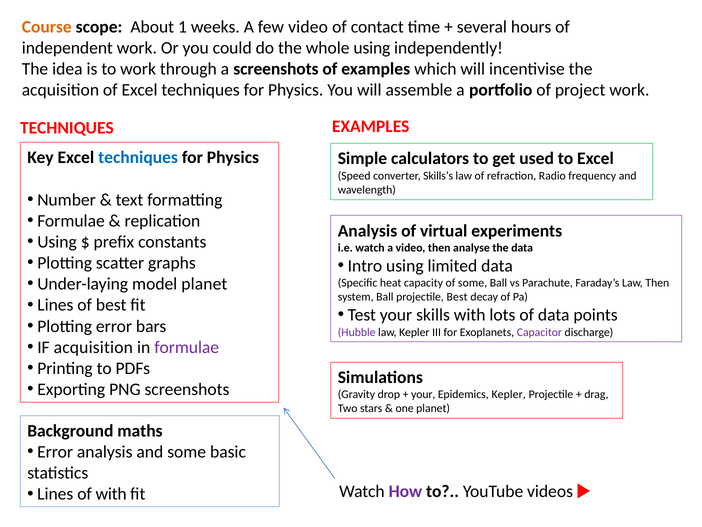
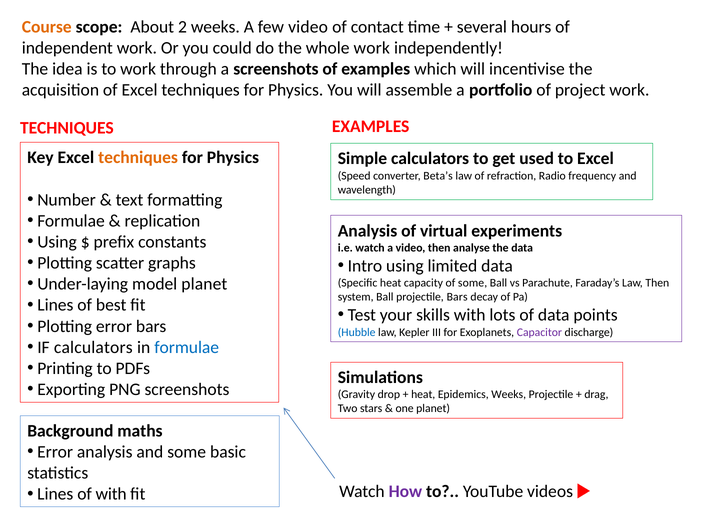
1: 1 -> 2 (182, 27)
whole using: using -> work (372, 48)
techniques colour: blue -> orange (138, 157)
Skills’s: Skills’s -> Beta’s (438, 176)
projectile Best: Best -> Bars (457, 297)
Hubble colour: purple -> blue (357, 332)
IF acquisition: acquisition -> calculators (93, 347)
formulae colour: purple -> blue (187, 347)
your: your -> heat (423, 394)
Epidemics Kepler: Kepler -> Weeks (509, 394)
